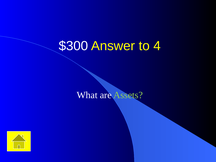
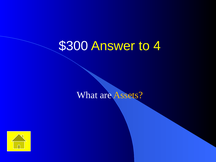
Assets colour: light green -> yellow (128, 95)
